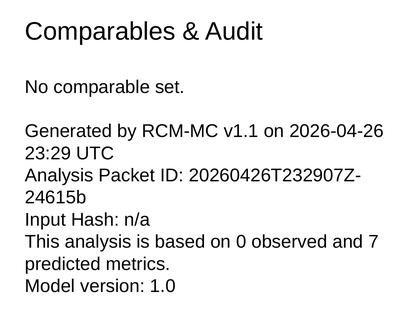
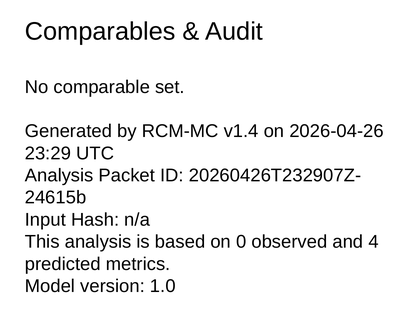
v1.1: v1.1 -> v1.4 (241, 131)
7: 7 -> 4 (374, 242)
